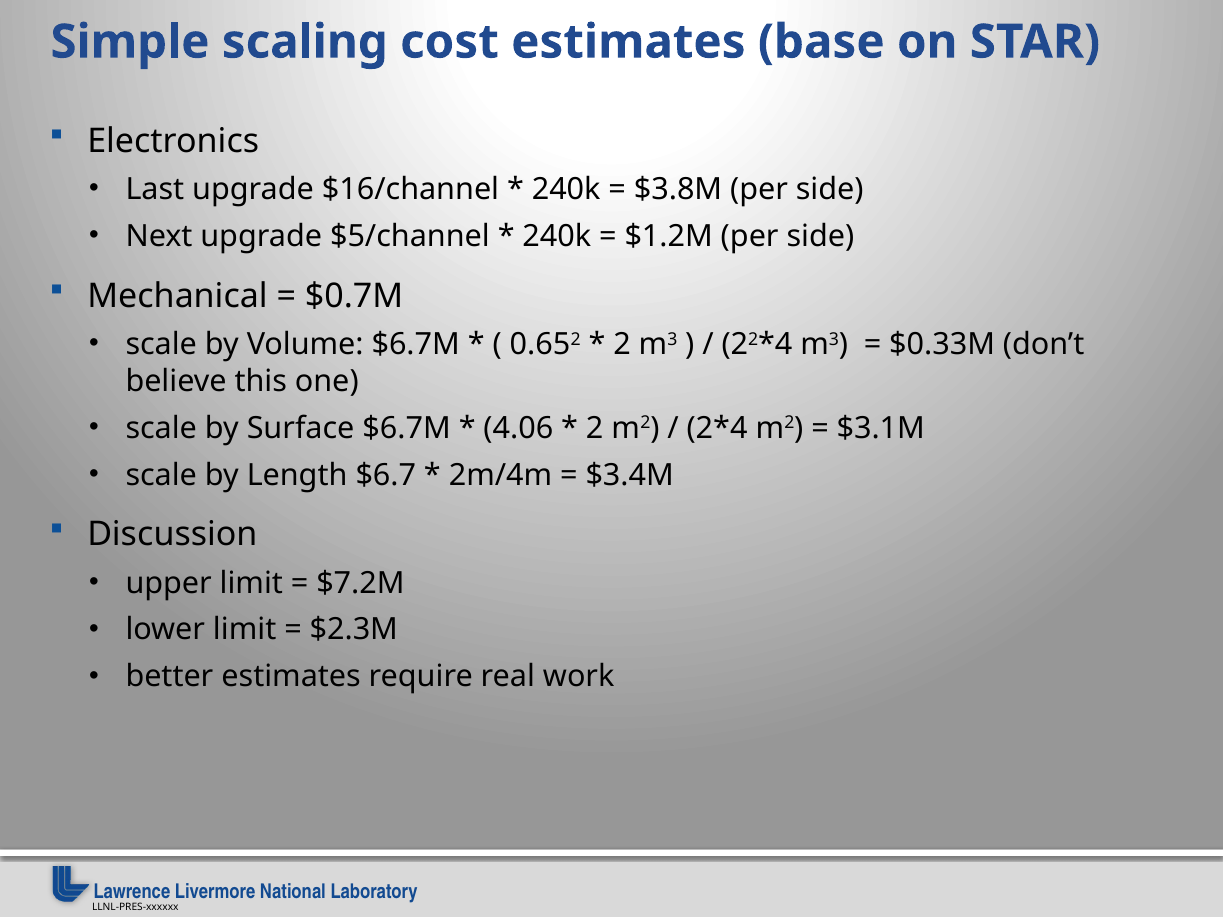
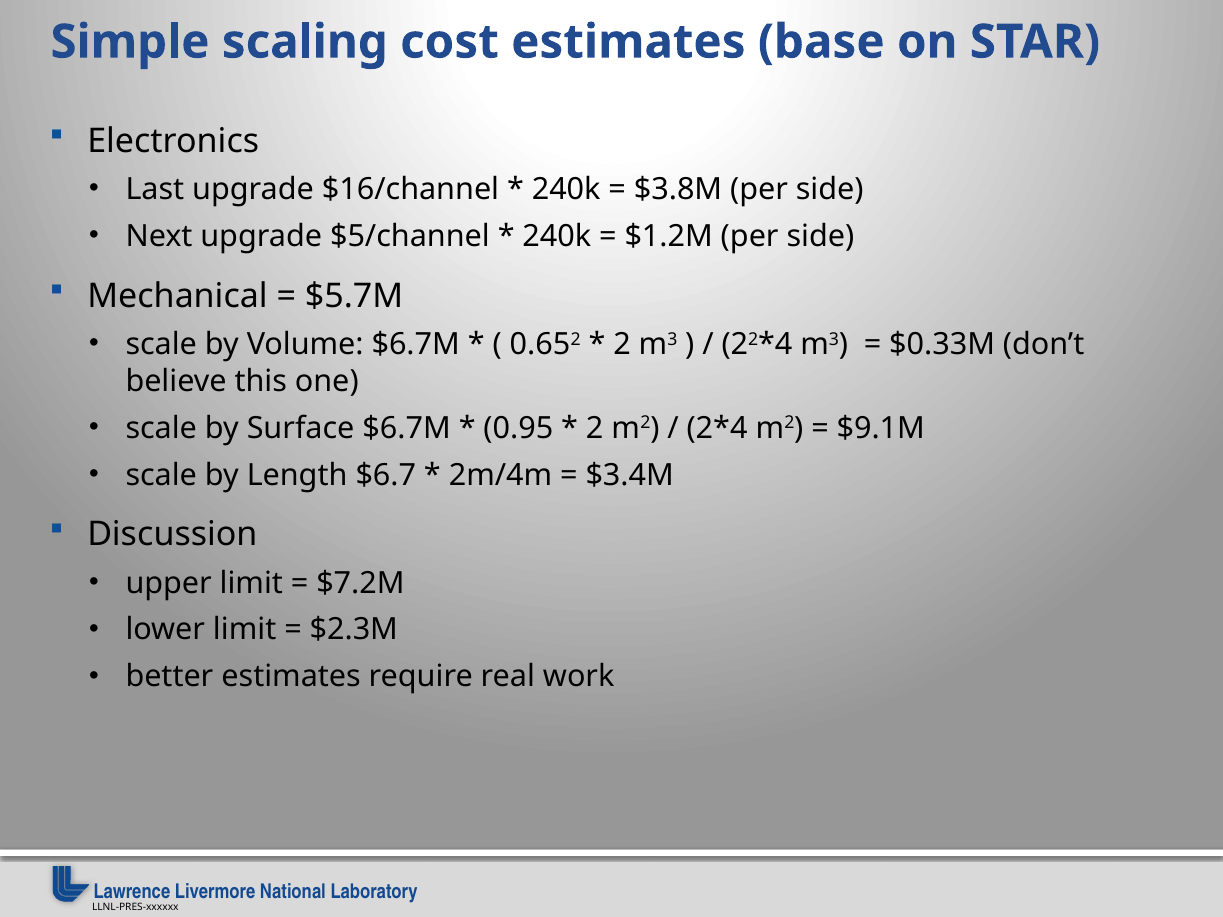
$0.7M: $0.7M -> $5.7M (354, 296)
4.06: 4.06 -> 0.95 (518, 428)
$3.1M: $3.1M -> $9.1M (881, 428)
